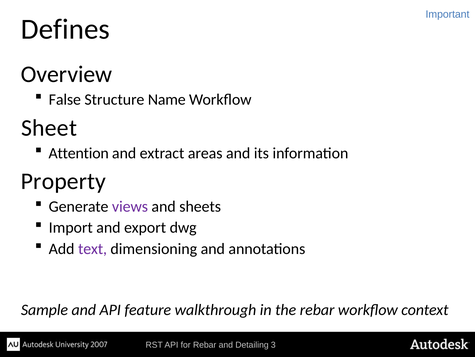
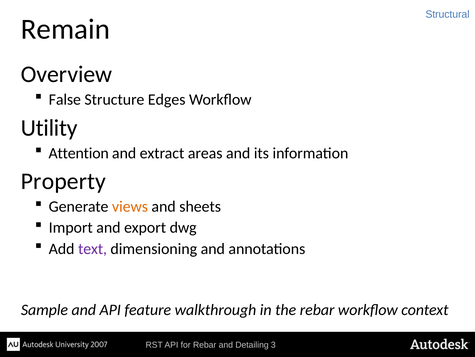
Important: Important -> Structural (448, 14)
Defines: Defines -> Remain (65, 29)
Name: Name -> Edges (167, 99)
Sheet: Sheet -> Utility (49, 128)
views colour: purple -> orange (130, 206)
